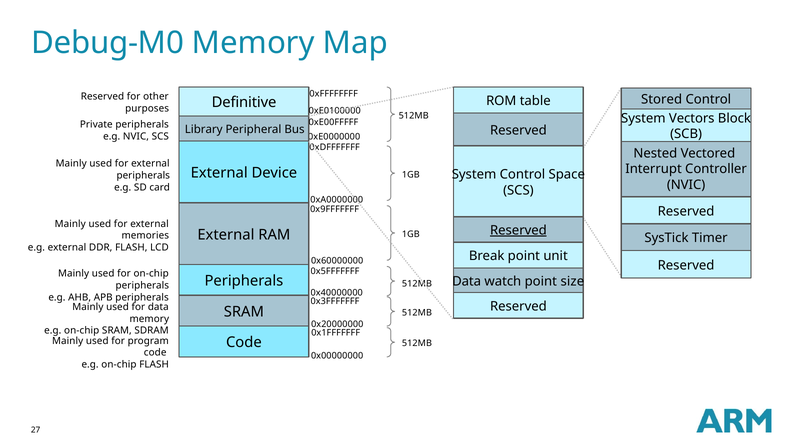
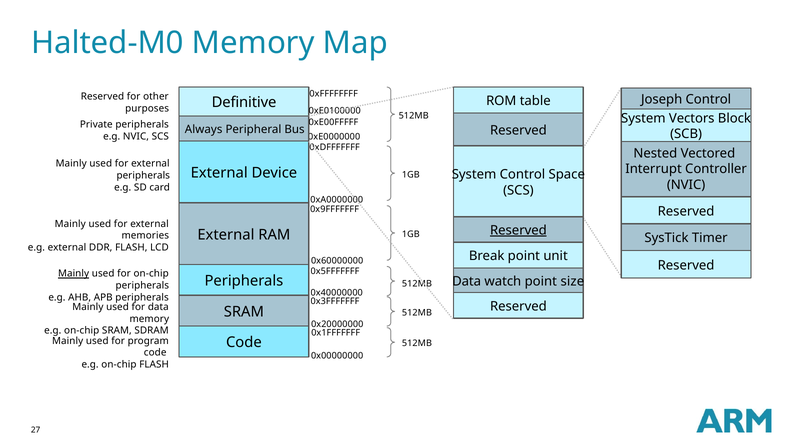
Debug-M0: Debug-M0 -> Halted-M0 (107, 43)
Stored: Stored -> Joseph (662, 99)
Library: Library -> Always (204, 129)
Mainly underline: none -> present (74, 274)
